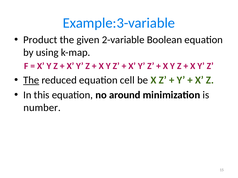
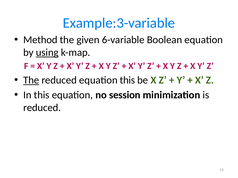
Product: Product -> Method (40, 40)
2-variable: 2-variable -> 6-variable (123, 40)
using underline: none -> present (47, 53)
equation cell: cell -> this (127, 80)
around: around -> session (125, 95)
number: number -> reduced (42, 108)
